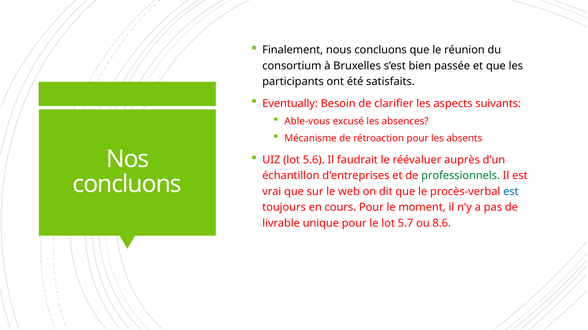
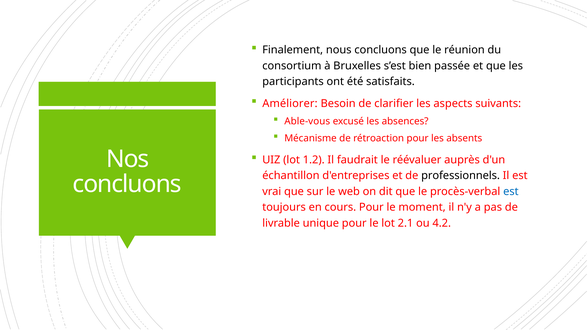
Eventually: Eventually -> Améliorer (290, 104)
5.6: 5.6 -> 1.2 (314, 160)
professionnels colour: green -> black (461, 176)
5.7: 5.7 -> 2.1 (406, 224)
8.6: 8.6 -> 4.2 (442, 224)
